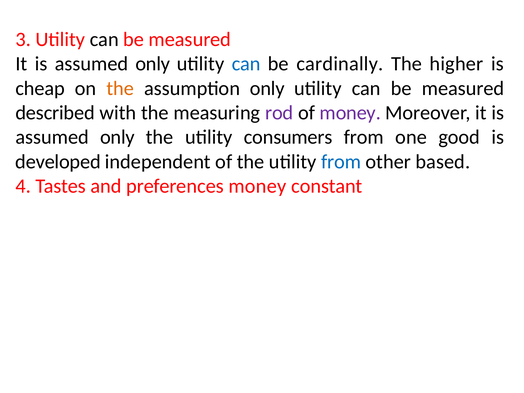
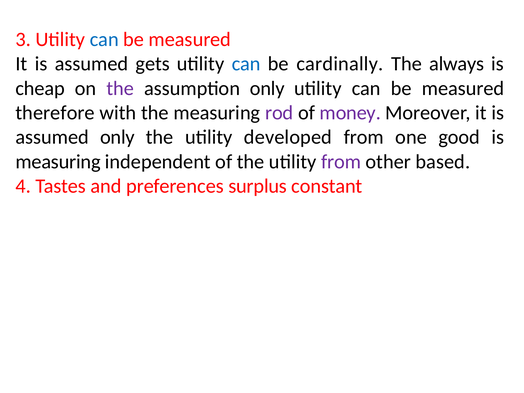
can colour: black -> blue (104, 39)
only: only -> gets (153, 64)
higher: higher -> always (457, 64)
the colour: orange -> purple (120, 88)
described: described -> therefore (55, 113)
consumers: consumers -> developed (288, 137)
developed: developed -> measuring (58, 162)
from colour: blue -> purple (341, 162)
preferences money: money -> surplus (258, 186)
